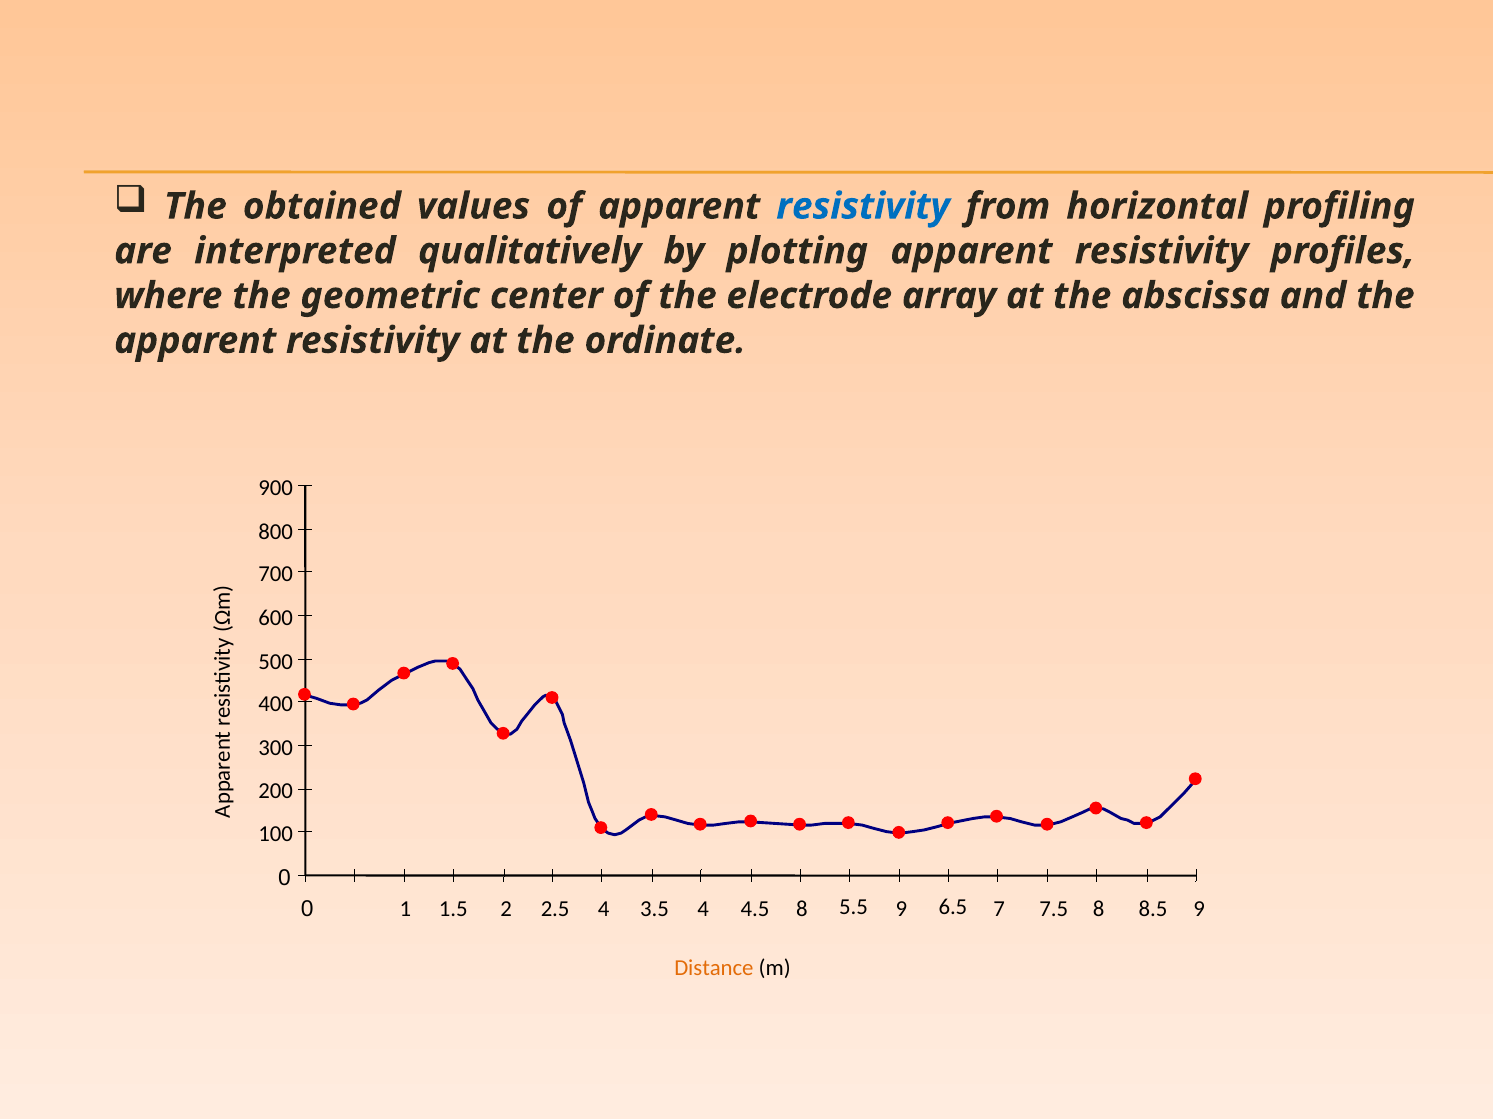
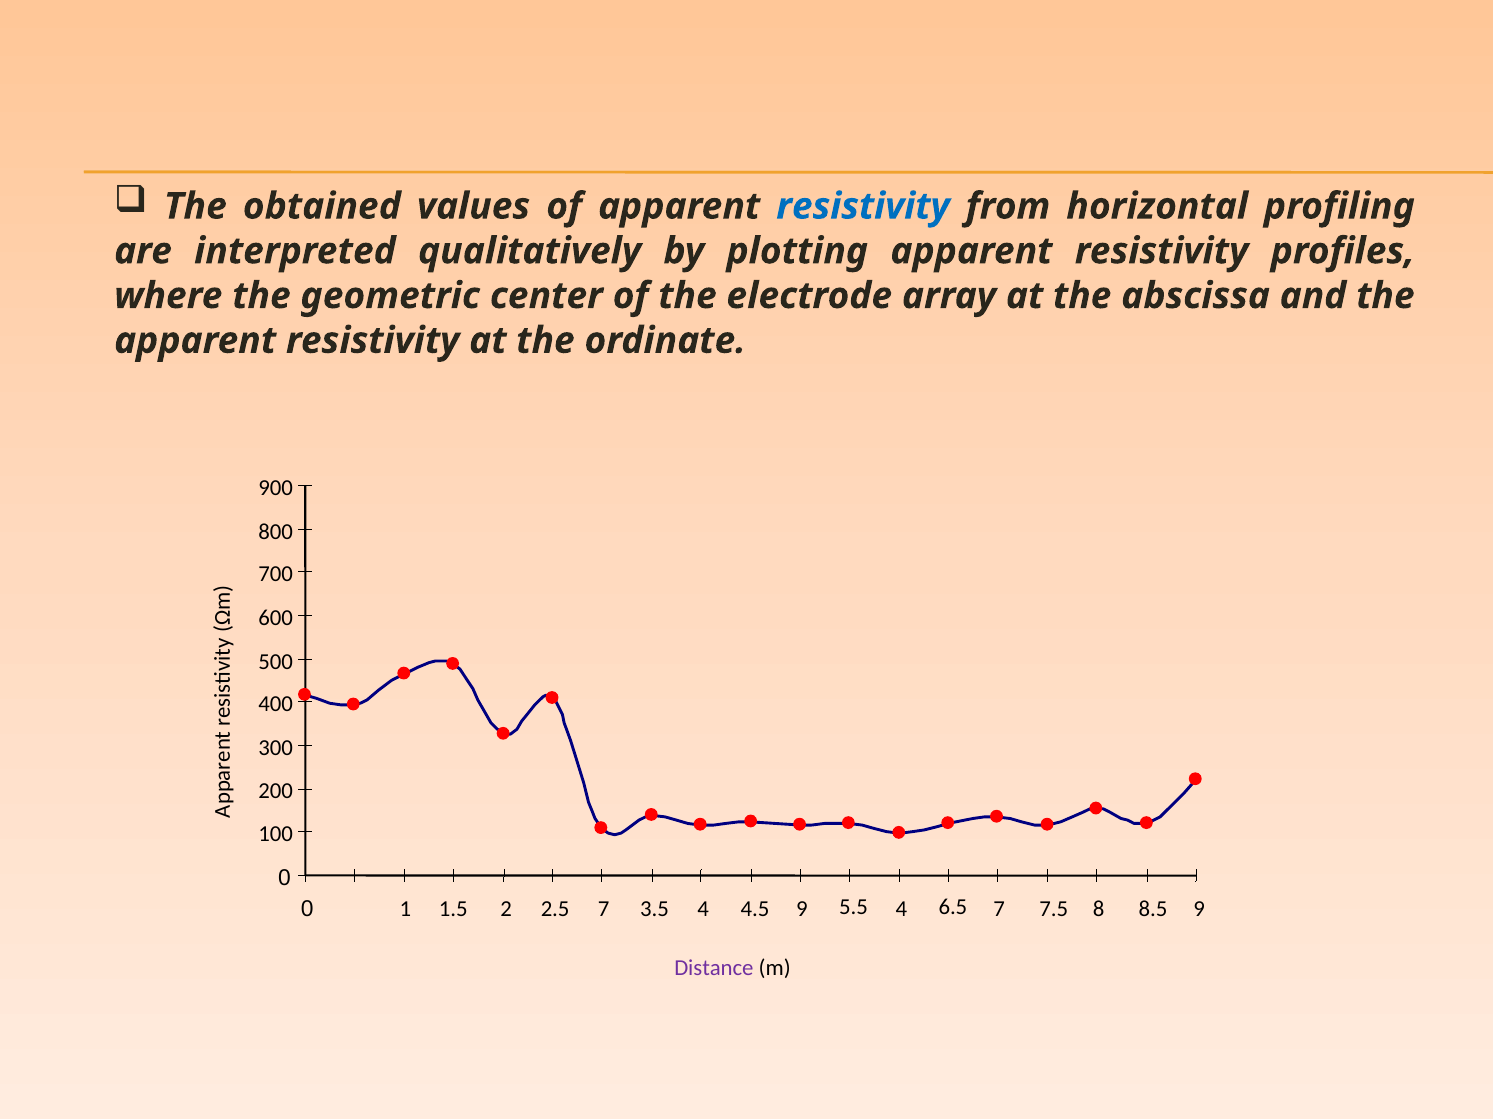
2.5 4: 4 -> 7 (604, 909)
4.5 8: 8 -> 9 (802, 909)
5.5 9: 9 -> 4 (902, 909)
Distance colour: orange -> purple (714, 968)
